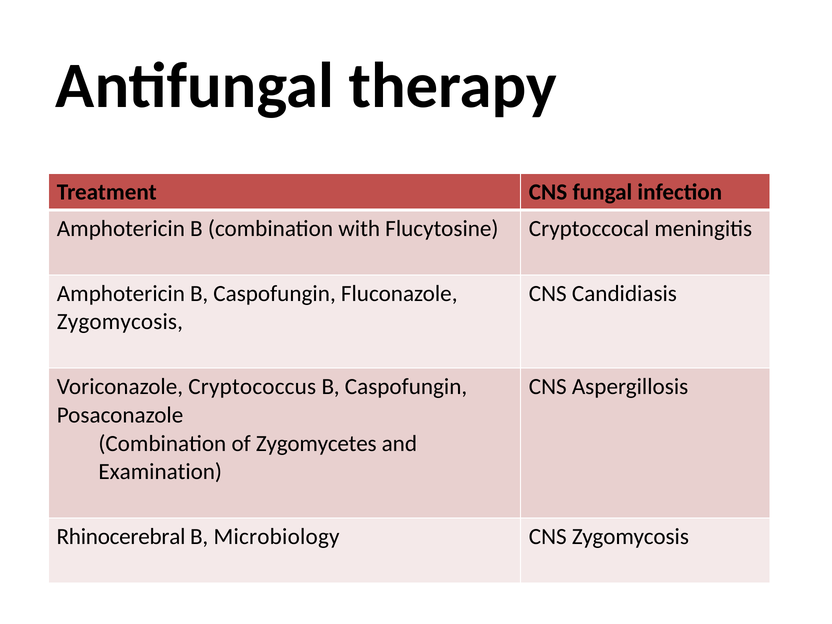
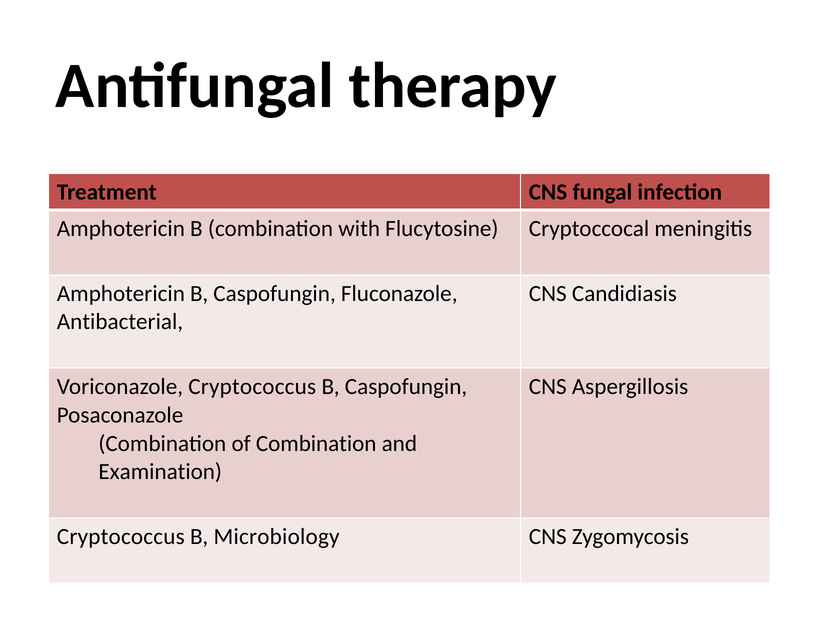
Zygomycosis: Zygomycosis -> Antibacterial (120, 322)
of Zygomycetes: Zygomycetes -> Combination (316, 443)
Rhinocerebral: Rhinocerebral -> Cryptococcus (121, 537)
